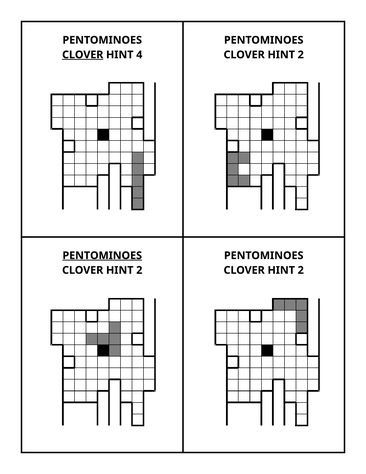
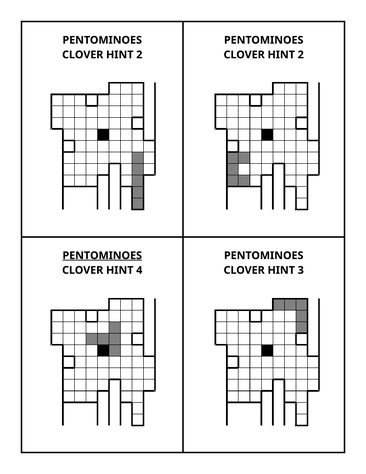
CLOVER underline: present -> none (83, 55)
4: 4 -> 2 (139, 55)
2: 2 -> 4 (139, 270)
2: 2 -> 3 (301, 270)
